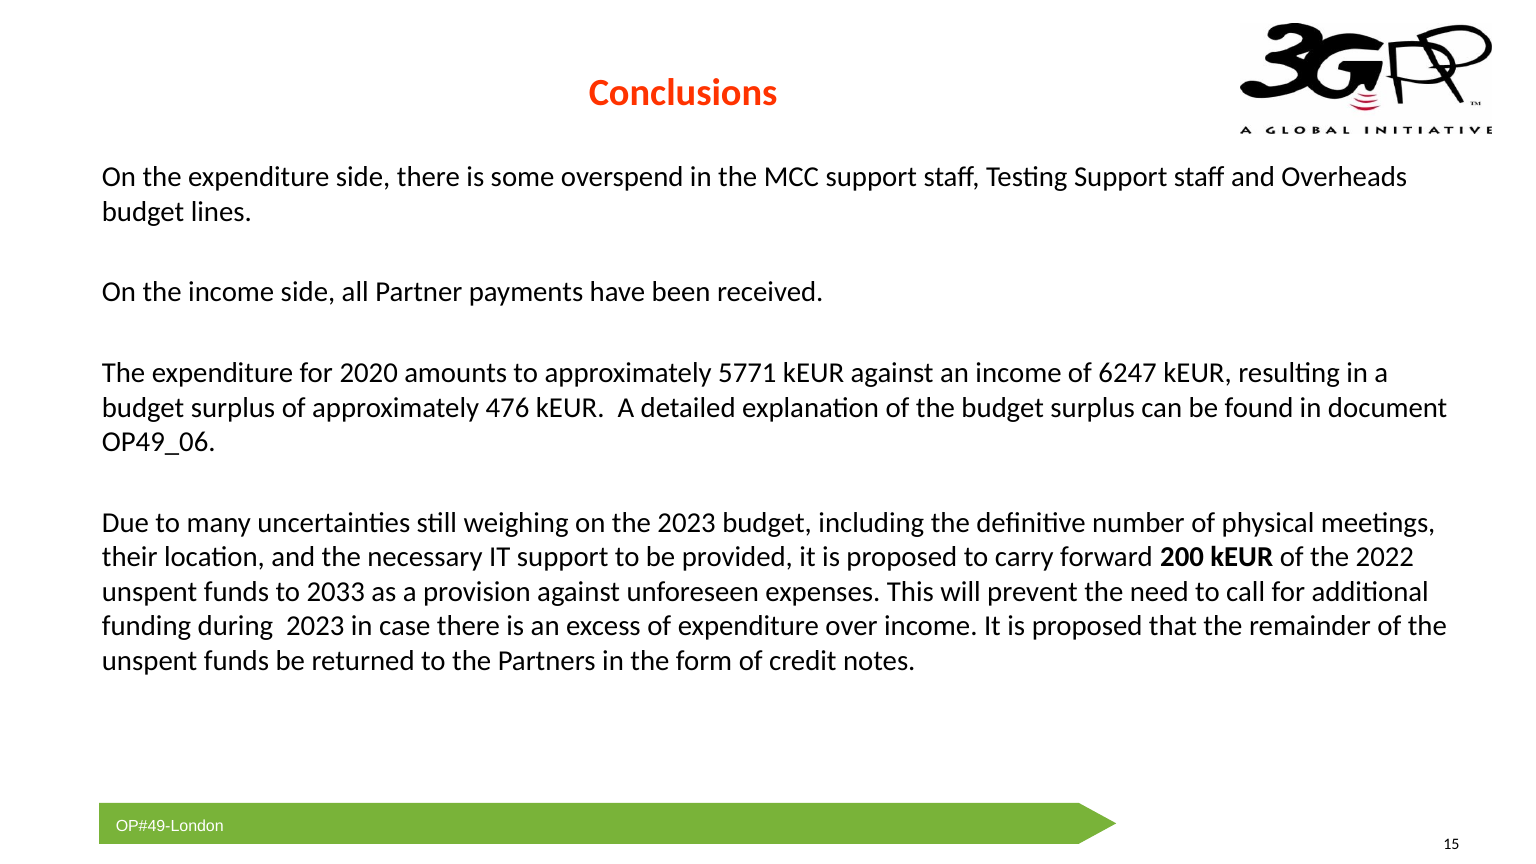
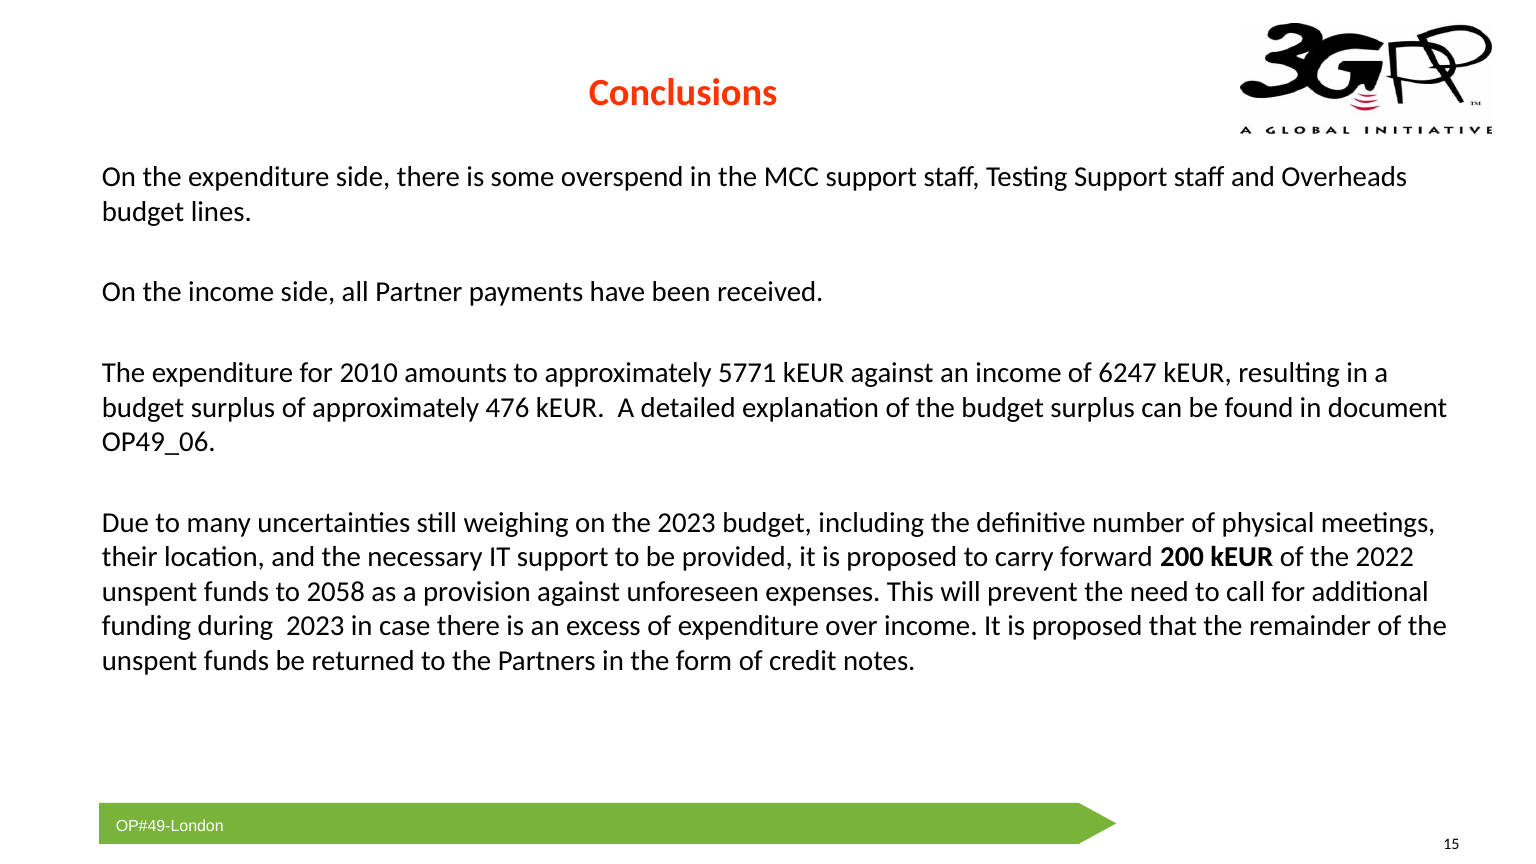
2020: 2020 -> 2010 (369, 373)
2033: 2033 -> 2058 (336, 592)
